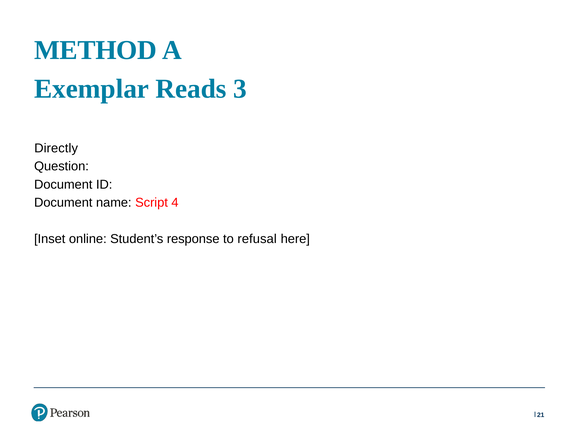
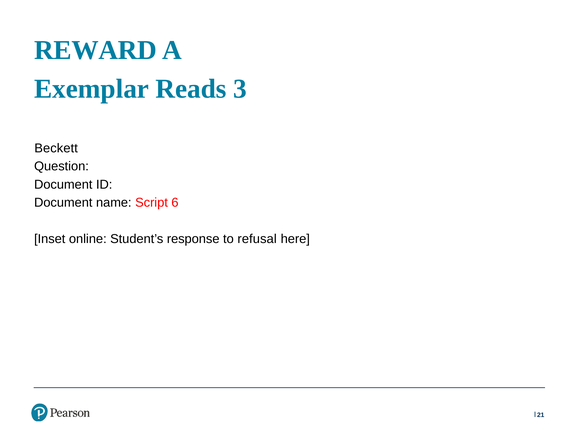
METHOD: METHOD -> REWARD (96, 50)
Directly: Directly -> Beckett (56, 148)
4: 4 -> 6 (175, 202)
